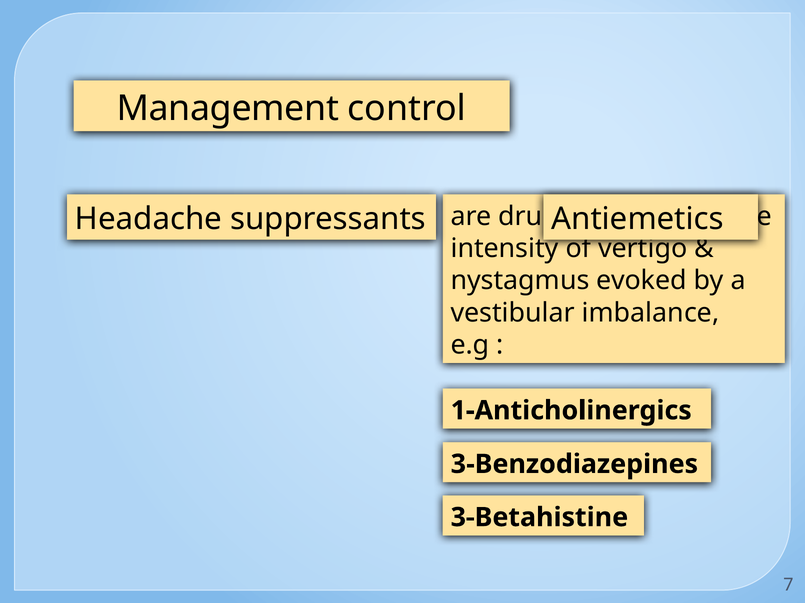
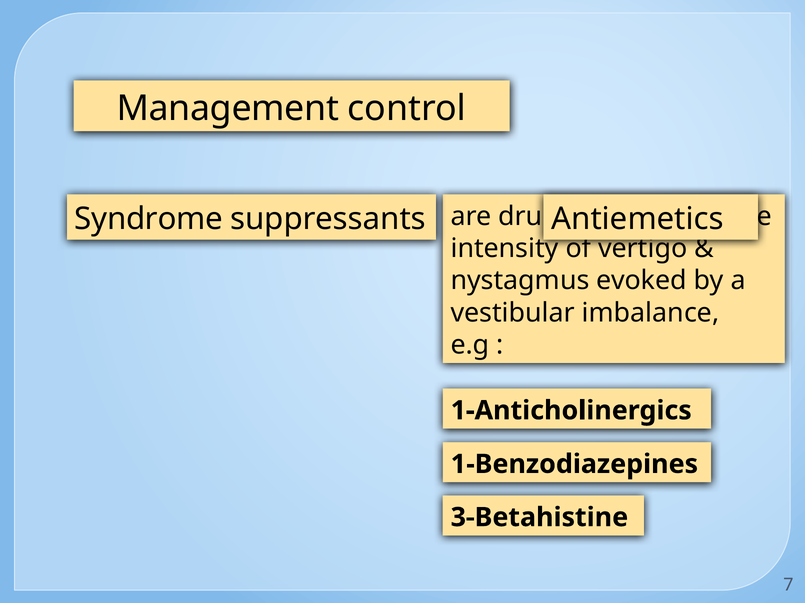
Headache: Headache -> Syndrome (149, 219)
3-Benzodiazepines: 3-Benzodiazepines -> 1-Benzodiazepines (574, 465)
